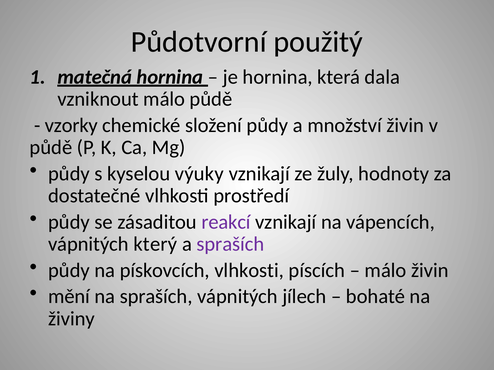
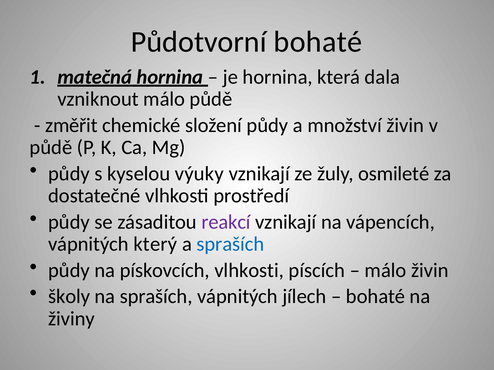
Půdotvorní použitý: použitý -> bohaté (318, 42)
vzorky: vzorky -> změřit (71, 125)
hodnoty: hodnoty -> osmileté (394, 174)
spraších colour: purple -> blue (230, 244)
mění: mění -> školy (69, 297)
